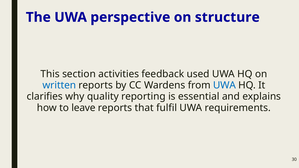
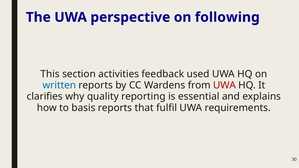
structure: structure -> following (227, 17)
UWA colour: blue -> red (225, 85)
leave: leave -> basis (83, 108)
